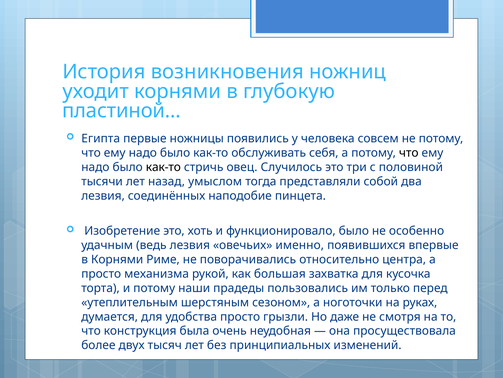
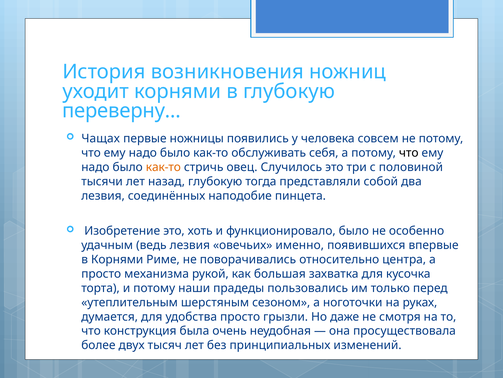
пластиной…: пластиной… -> переверну… (122, 111)
Египта: Египта -> Чащах (101, 138)
как-то colour: black -> orange (163, 167)
назад умыслом: умыслом -> глубокую (215, 181)
